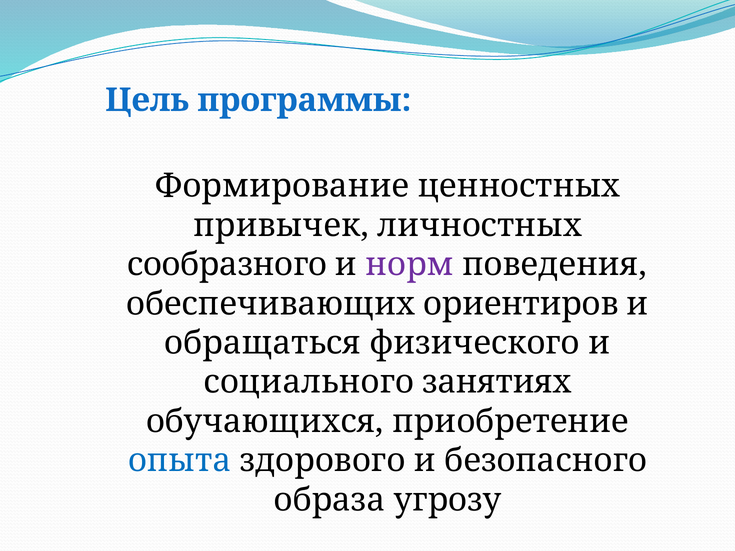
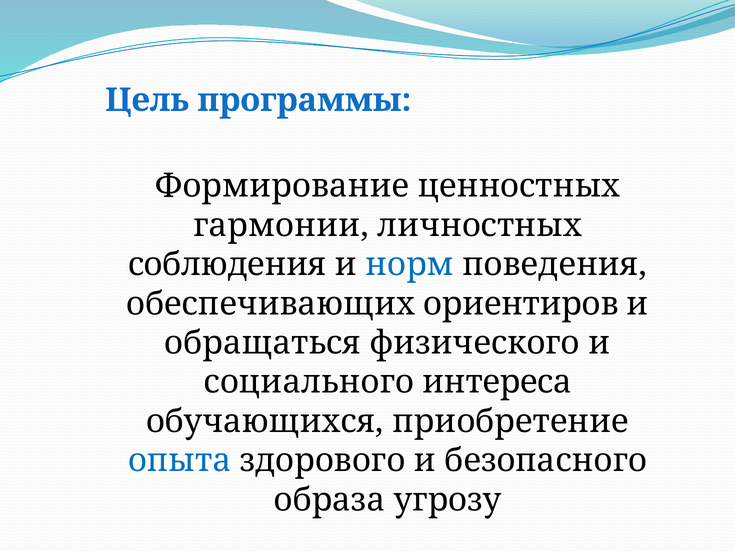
привычек: привычек -> гармонии (281, 225)
сообразного: сообразного -> соблюдения (227, 265)
норм colour: purple -> blue (410, 265)
занятиях: занятиях -> интереса (497, 382)
